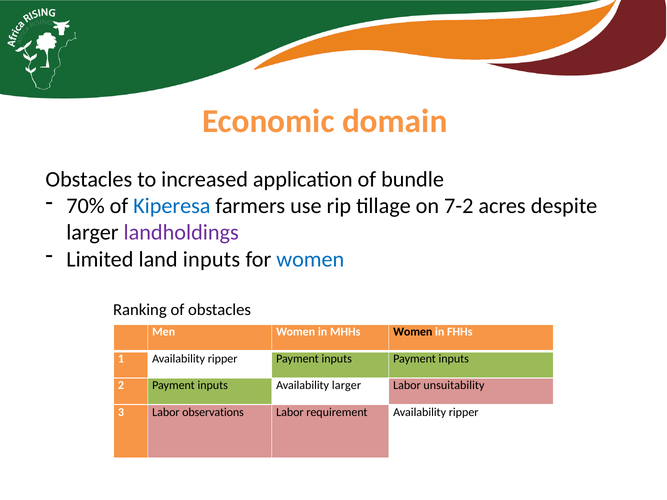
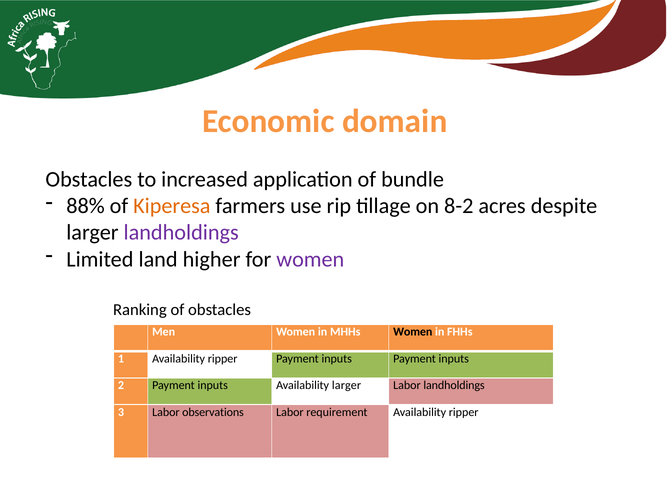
70%: 70% -> 88% (86, 206)
Kiperesa colour: blue -> orange (172, 206)
7-2: 7-2 -> 8-2 (459, 206)
land inputs: inputs -> higher (212, 259)
women colour: blue -> purple (310, 259)
Labor unsuitability: unsuitability -> landholdings (454, 386)
